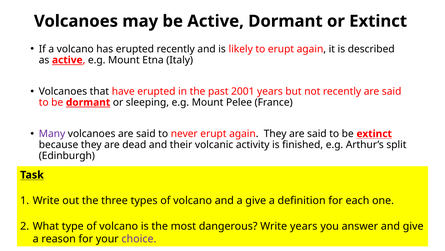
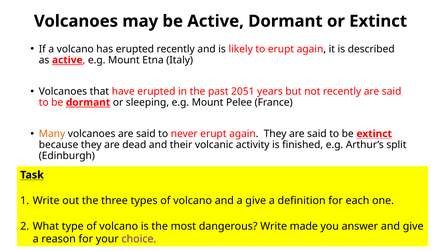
2001: 2001 -> 2051 (243, 91)
Many colour: purple -> orange (52, 133)
Write years: years -> made (304, 226)
